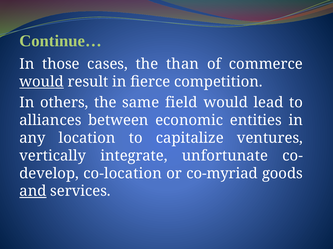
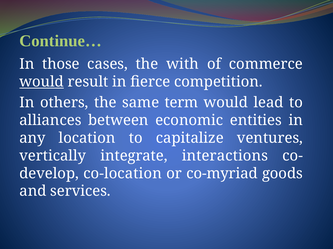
than: than -> with (183, 64)
field: field -> term (181, 103)
unfortunate: unfortunate -> interactions (225, 156)
and underline: present -> none (33, 192)
